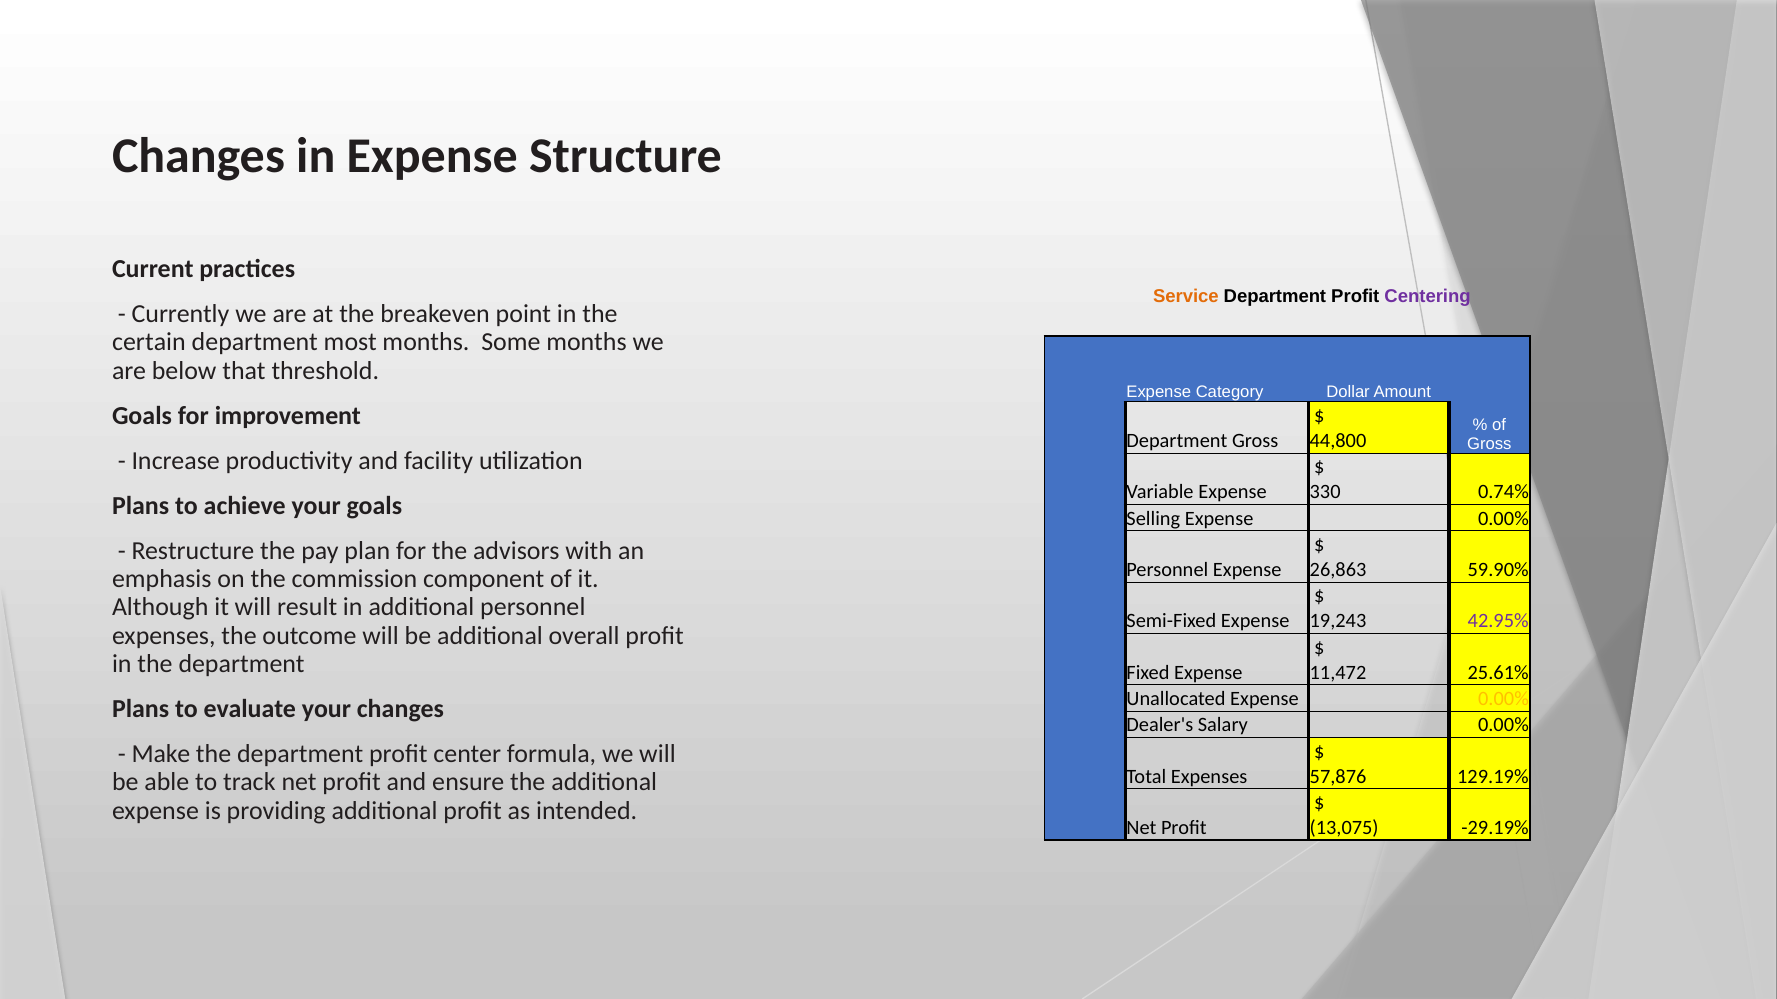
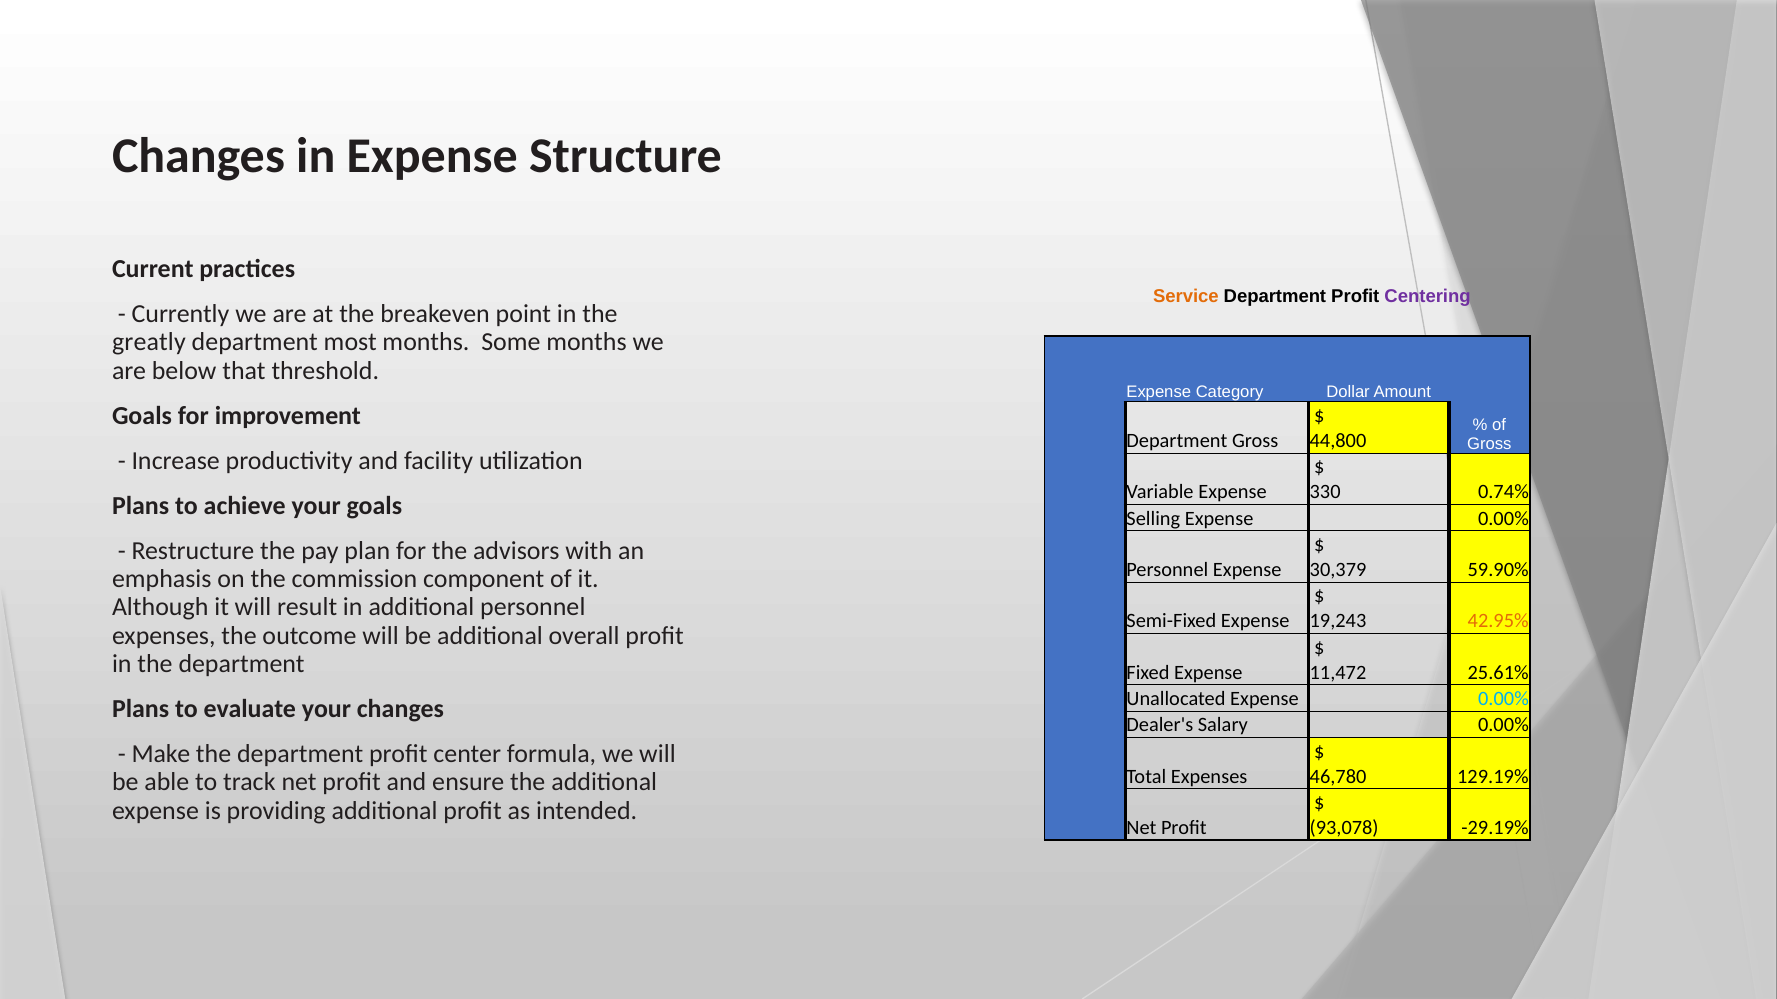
certain: certain -> greatly (149, 342)
26,863: 26,863 -> 30,379 (1338, 570)
42.95% colour: purple -> orange (1498, 621)
0.00% colour: yellow -> light blue (1503, 699)
57,876: 57,876 -> 46,780 (1338, 777)
13,075: 13,075 -> 93,078 (1344, 828)
